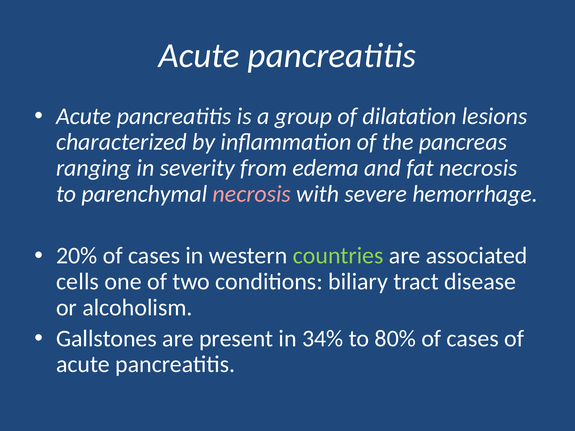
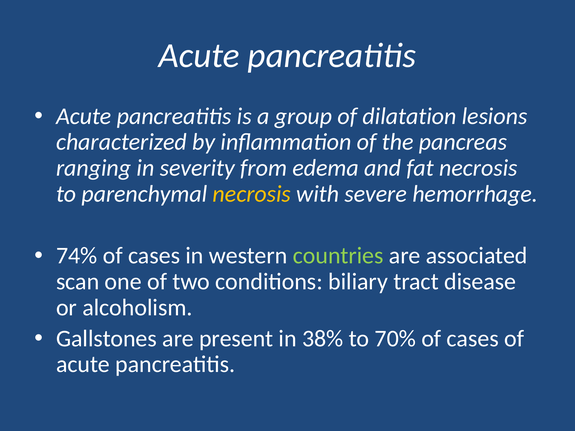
necrosis colour: pink -> yellow (252, 194)
20%: 20% -> 74% (77, 256)
cells: cells -> scan (78, 282)
34%: 34% -> 38% (323, 339)
80%: 80% -> 70% (395, 339)
